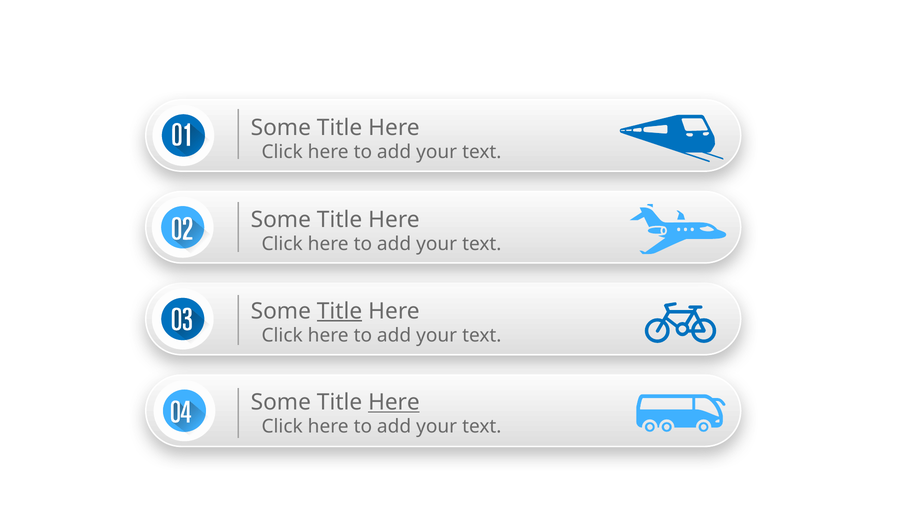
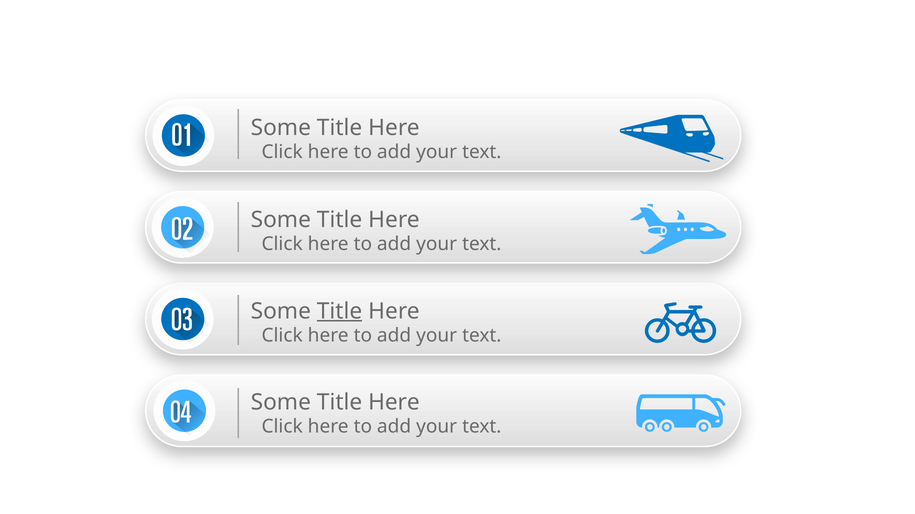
Here underline: present -> none (394, 403)
